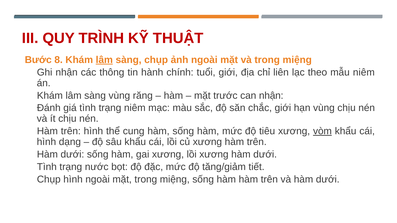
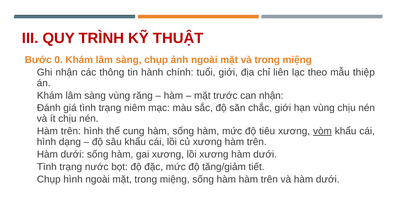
8: 8 -> 0 (59, 60)
lâm underline: present -> none (104, 60)
mẫu niêm: niêm -> thiệp (364, 72)
